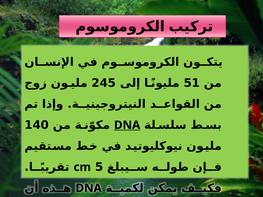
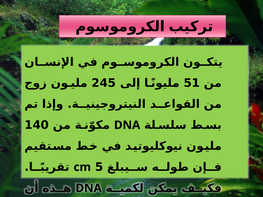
DNA underline: present -> none (127, 125)
